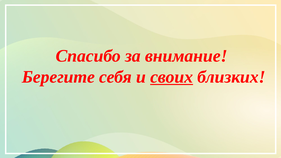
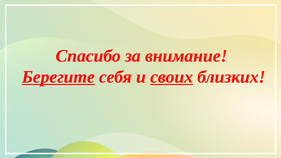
Берегите underline: none -> present (58, 77)
